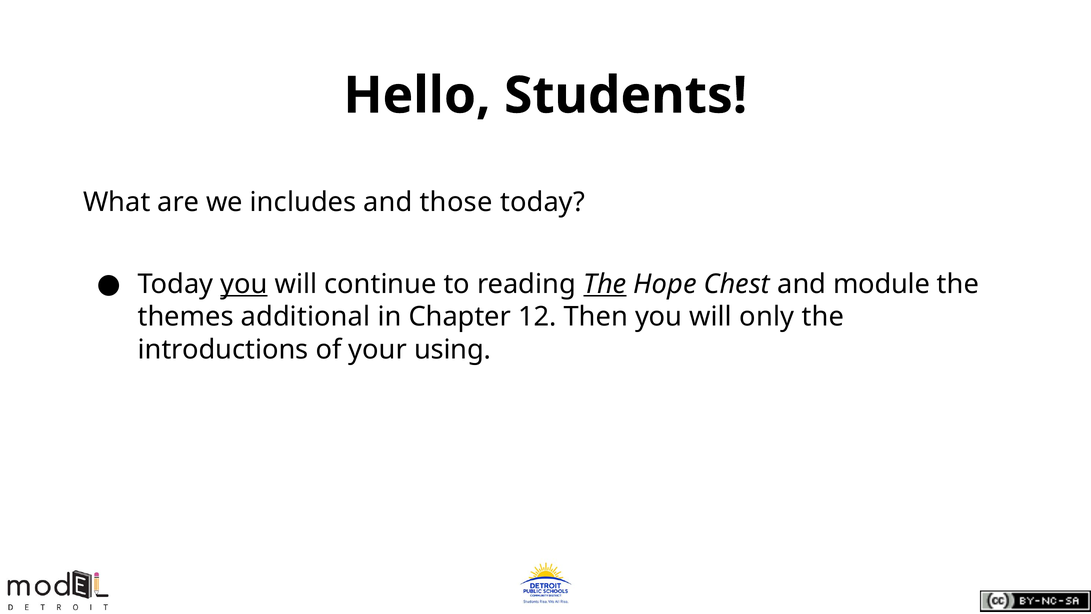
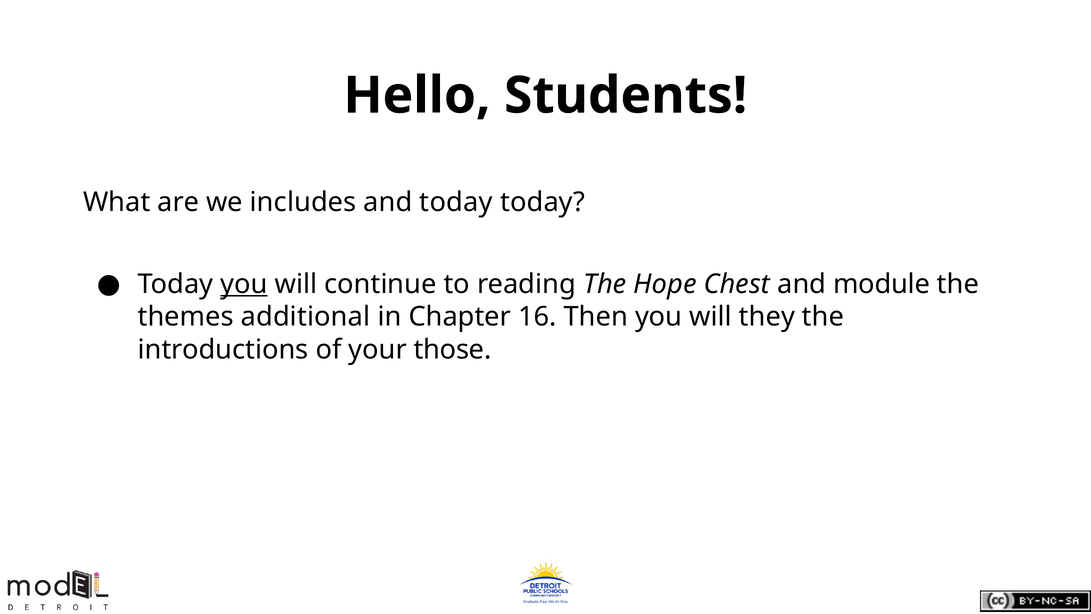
and those: those -> today (456, 202)
The underline: present -> none (605, 284)
12: 12 -> 16 (537, 317)
only: only -> they (767, 317)
using: using -> those (453, 349)
